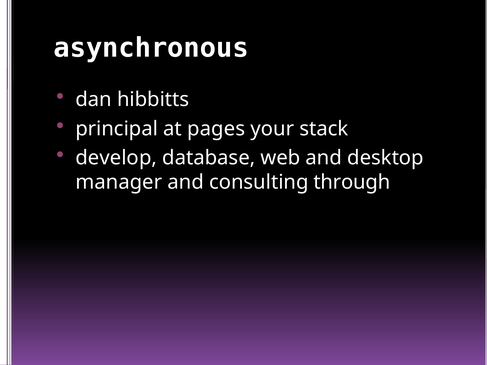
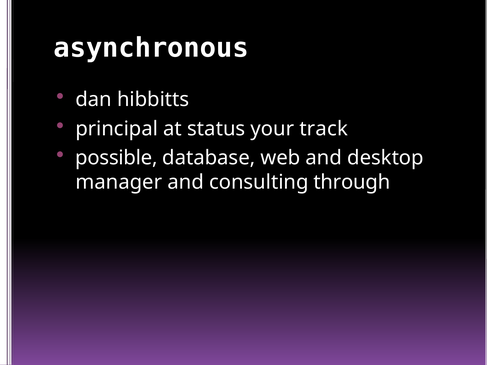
pages: pages -> status (216, 129)
stack: stack -> track (324, 129)
develop: develop -> possible (116, 158)
